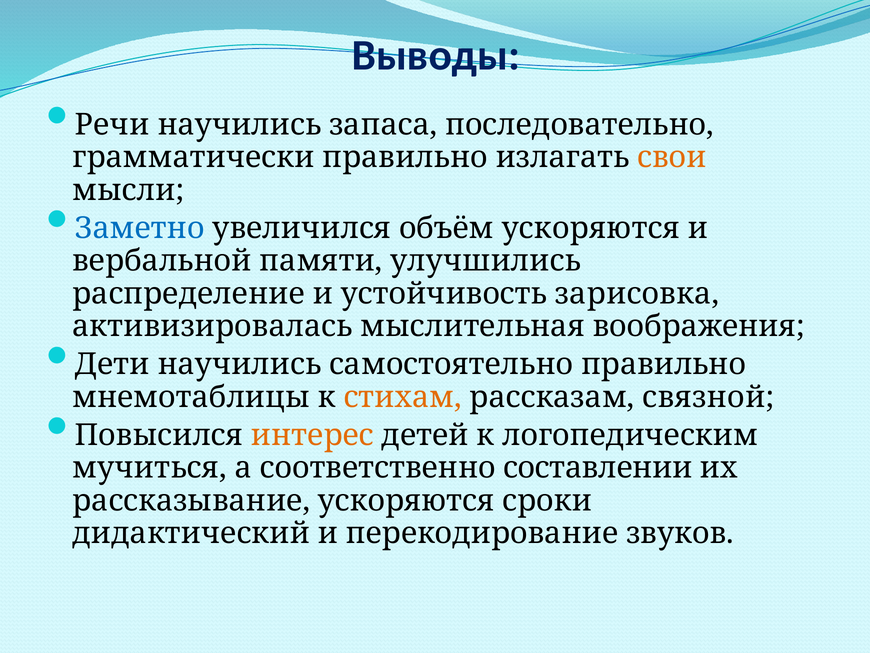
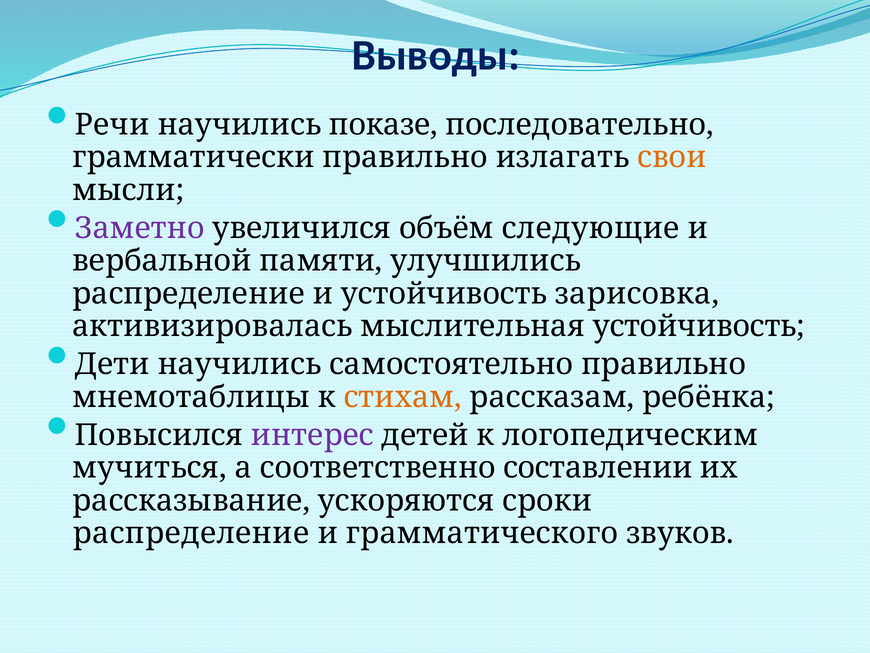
запаса: запаса -> показе (383, 125)
Заметно colour: blue -> purple (140, 228)
объём ускоряются: ускоряются -> следующие (591, 228)
мыслительная воображения: воображения -> устойчивость (699, 326)
связной: связной -> ребёнка (709, 397)
интерес colour: orange -> purple (312, 435)
дидактический: дидактический -> распределение (191, 533)
перекодирование: перекодирование -> грамматического (482, 533)
